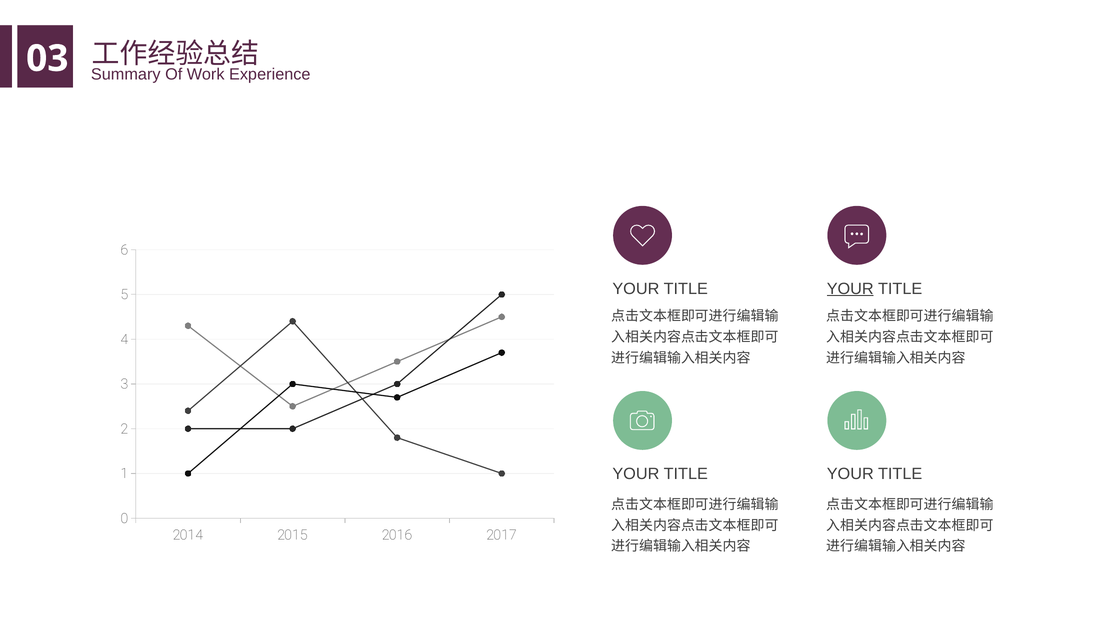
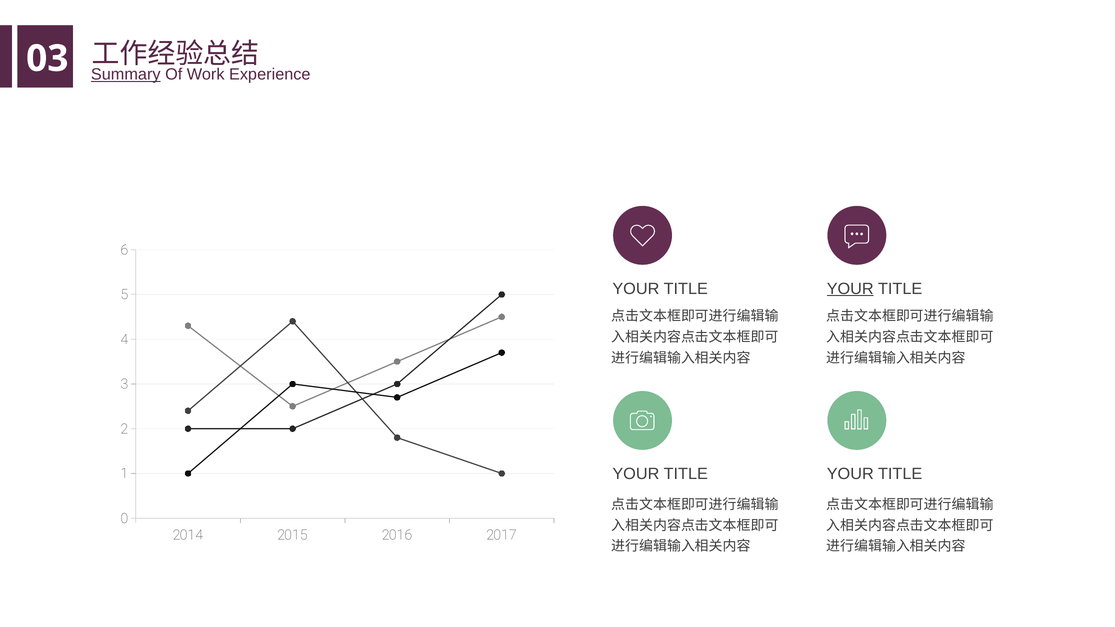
Summary underline: none -> present (126, 74)
